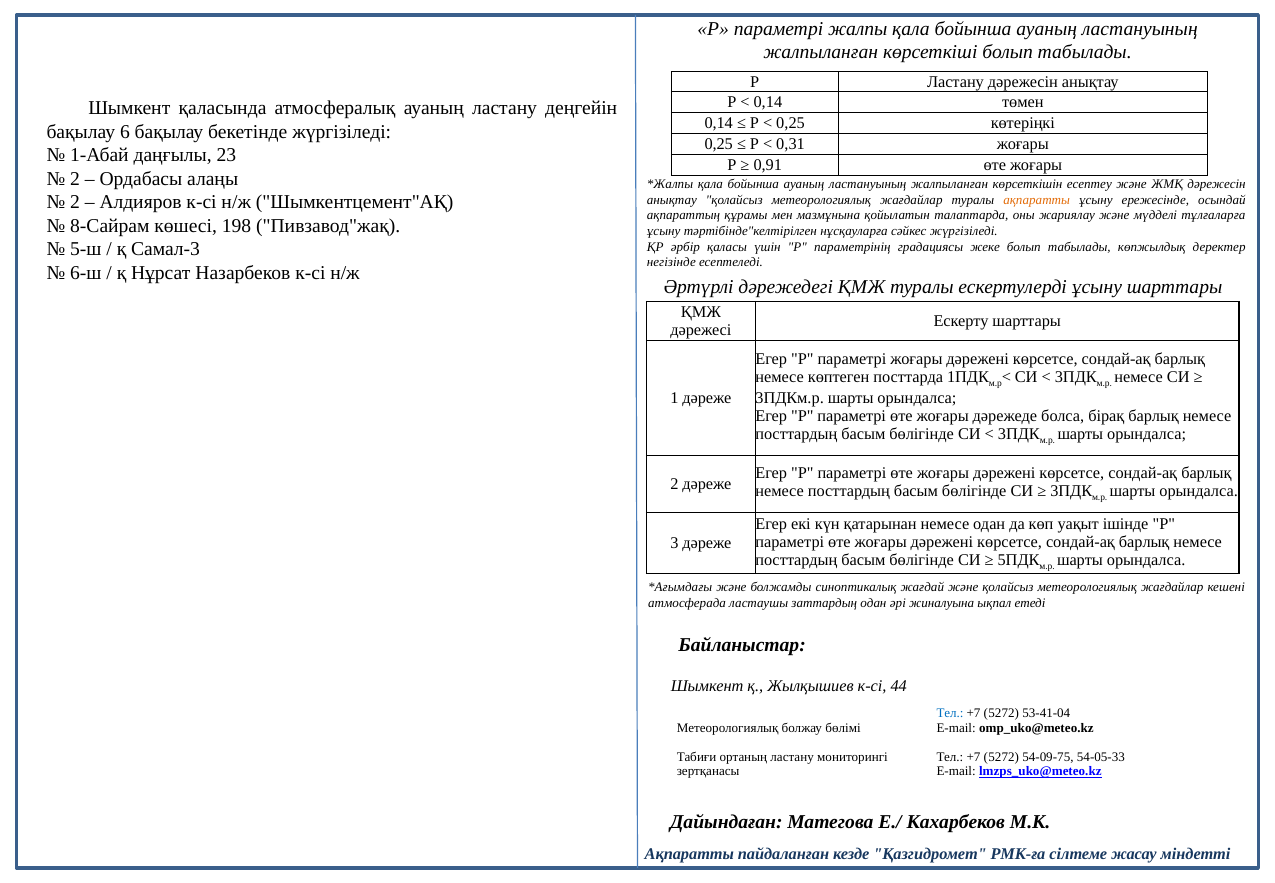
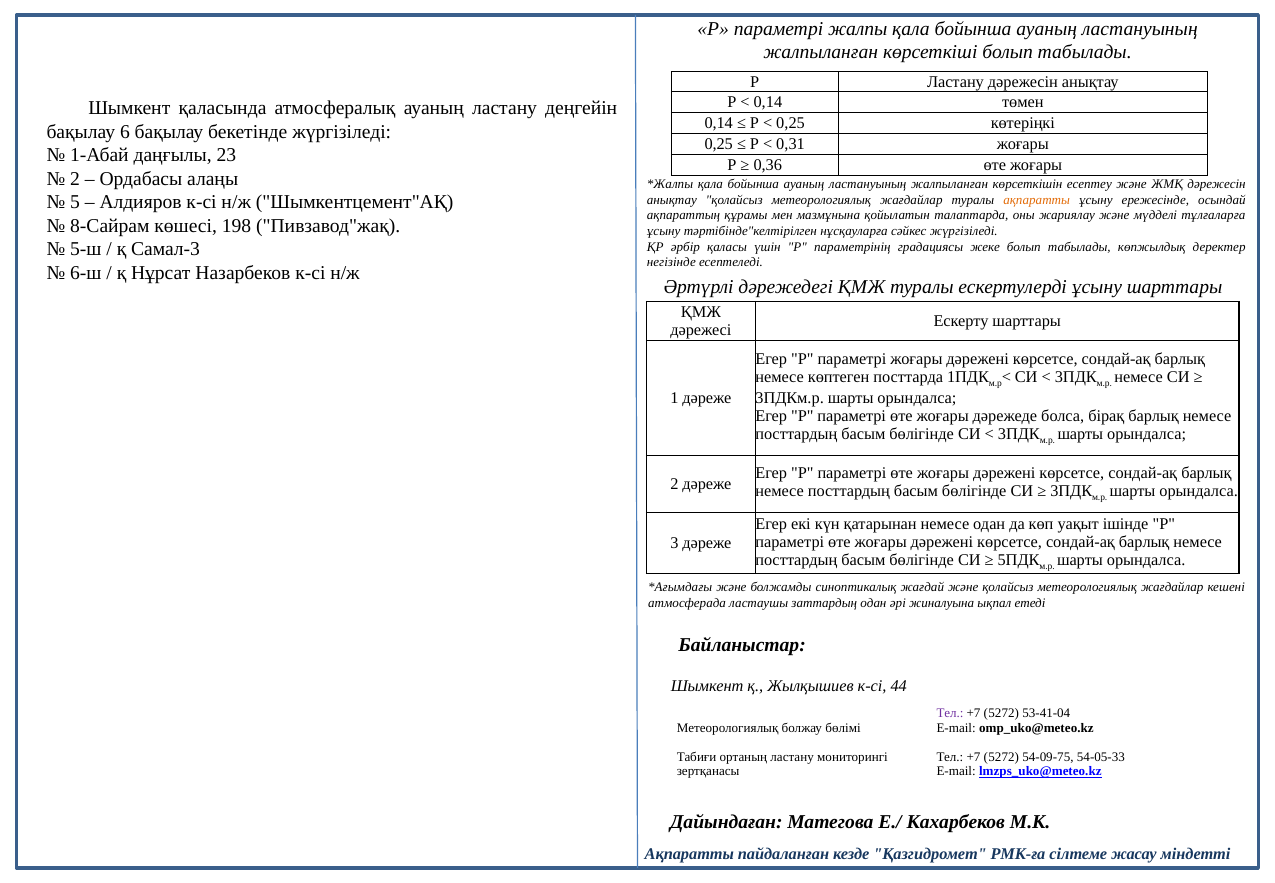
0,91: 0,91 -> 0,36 (768, 165)
2: 2 -> 5 (75, 202)
Тел colour: blue -> purple (950, 713)
